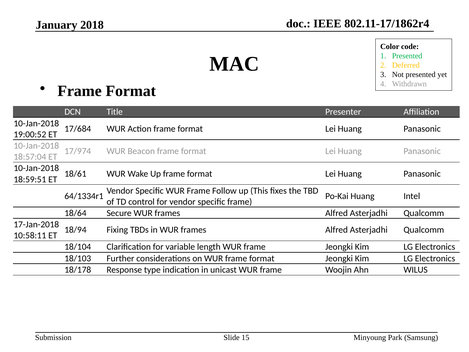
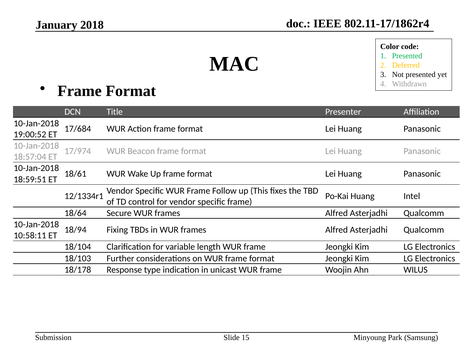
64/1334r1: 64/1334r1 -> 12/1334r1 (84, 196)
17-Jan-2018: 17-Jan-2018 -> 10-Jan-2018 (36, 224)
